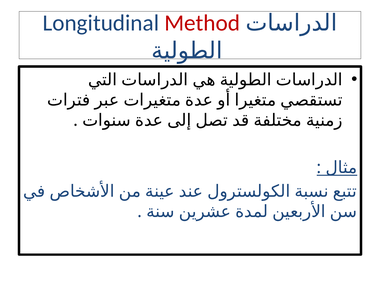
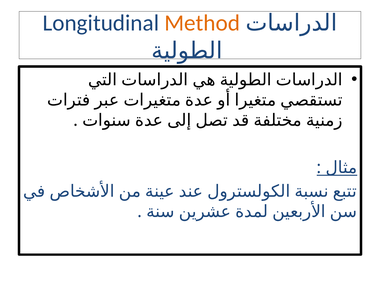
Method colour: red -> orange (202, 23)
